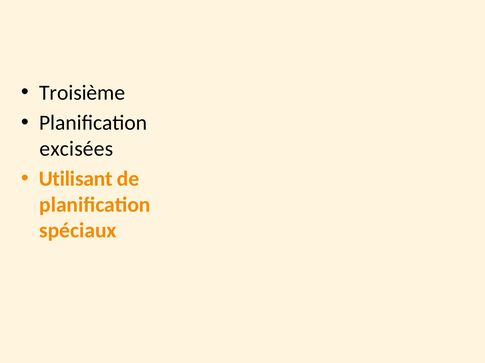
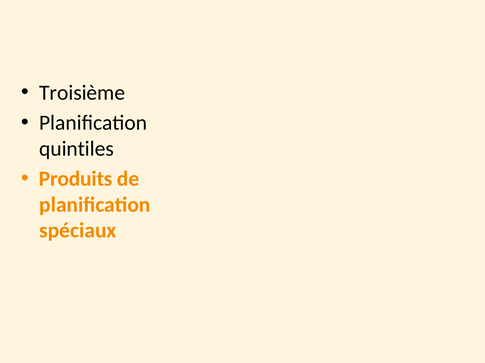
excisées: excisées -> quintiles (76, 149)
Utilisant: Utilisant -> Produits (76, 179)
